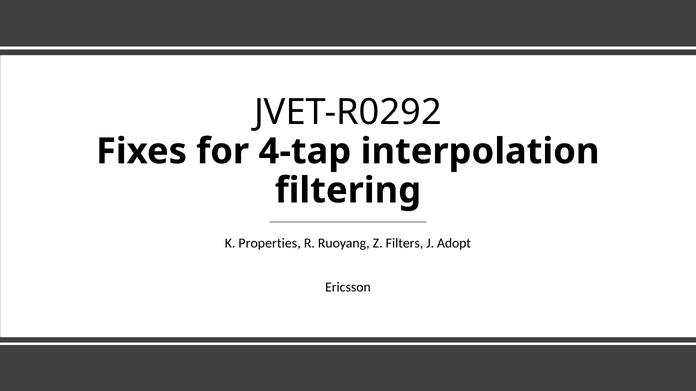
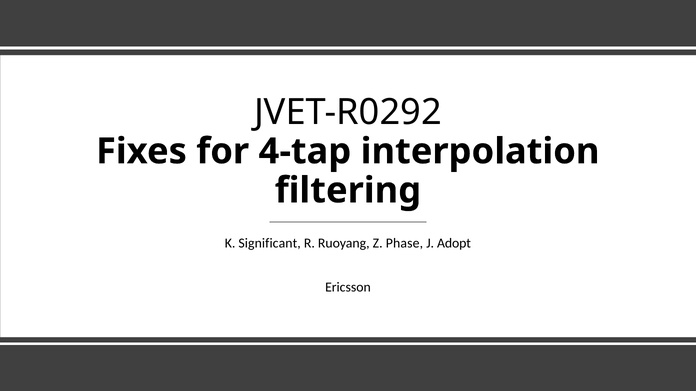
Properties: Properties -> Significant (270, 244)
Filters: Filters -> Phase (404, 244)
